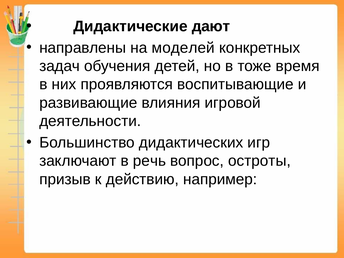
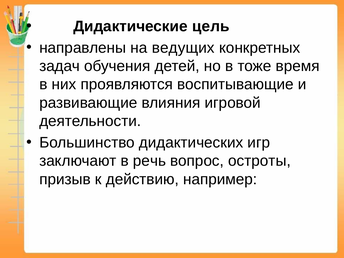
дают: дают -> цель (211, 26)
моделей: моделей -> ведущих (183, 48)
